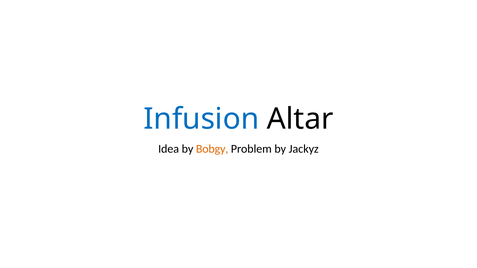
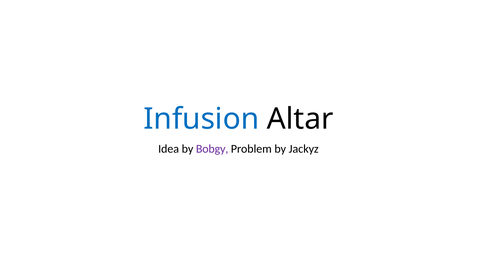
Bobgy colour: orange -> purple (212, 149)
